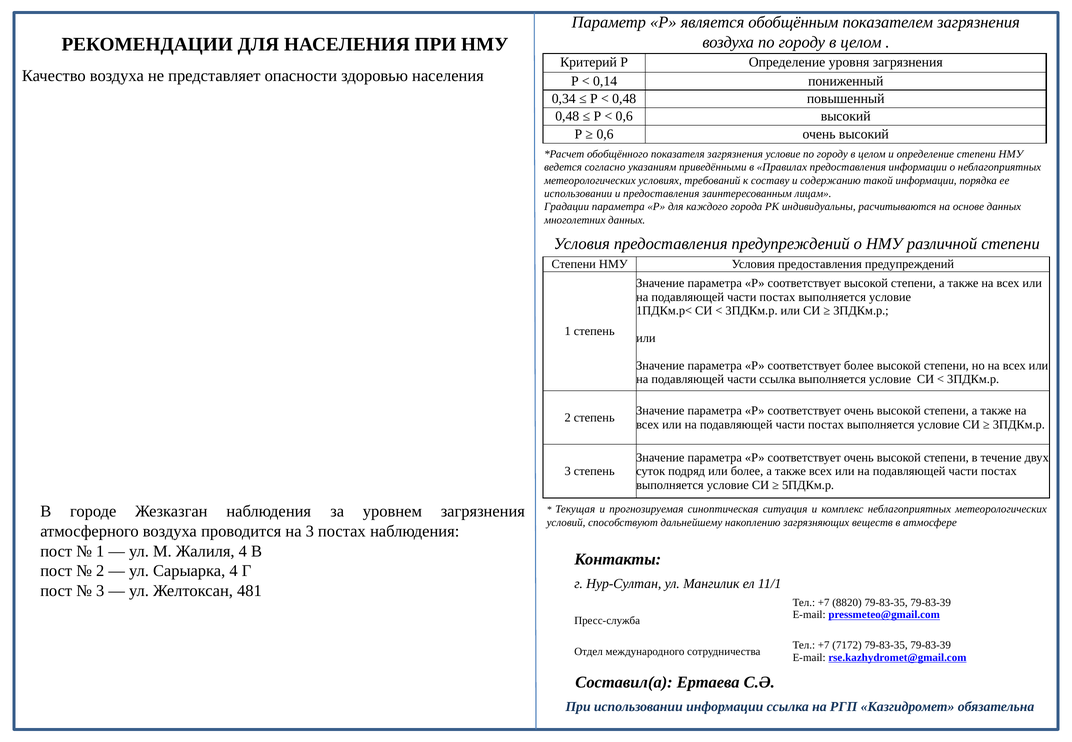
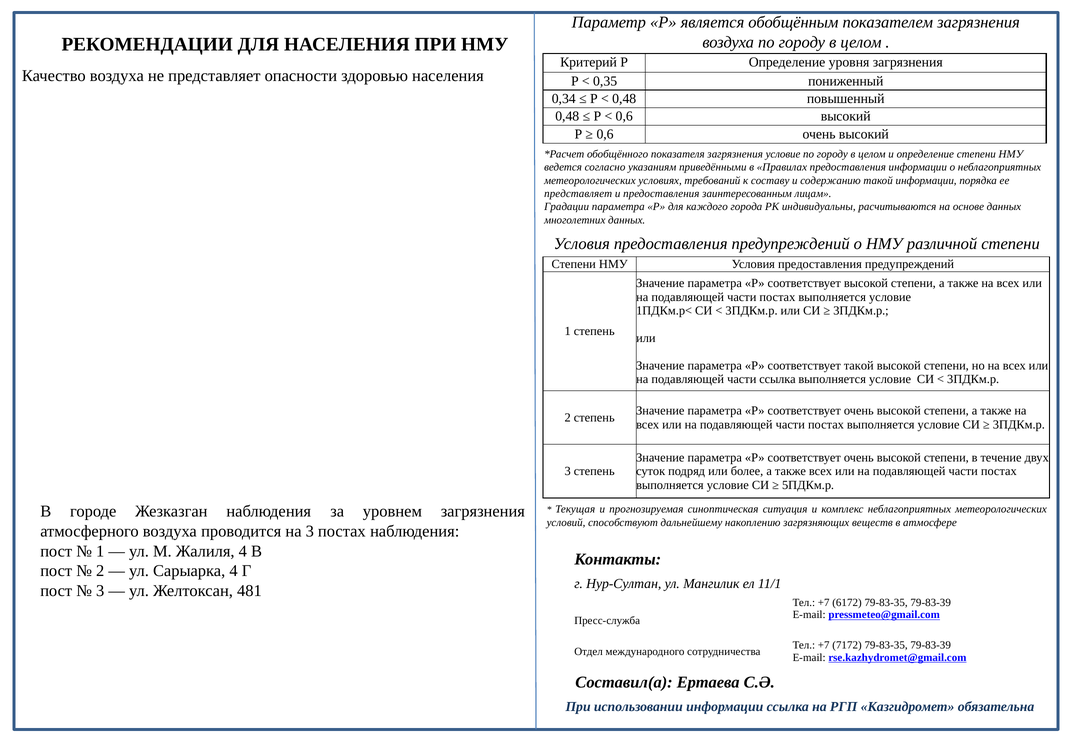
0,14: 0,14 -> 0,35 (605, 81)
использовании: использовании -> представляет (578, 194)
соответствует более: более -> такой (859, 366)
8820: 8820 -> 6172 (847, 603)
